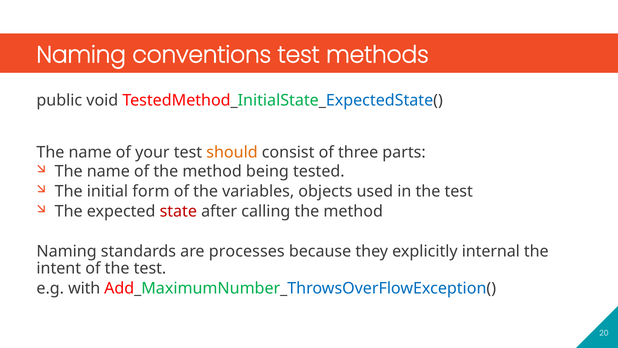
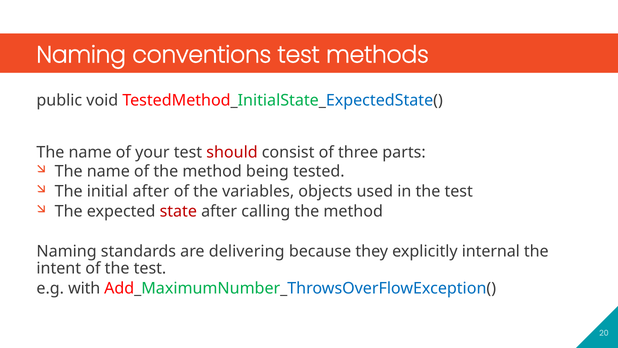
should colour: orange -> red (232, 152)
initial form: form -> after (151, 191)
processes: processes -> delivering (247, 251)
